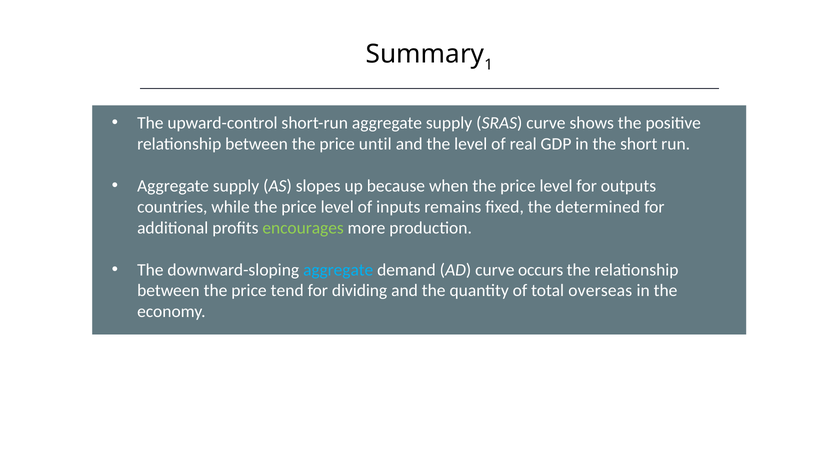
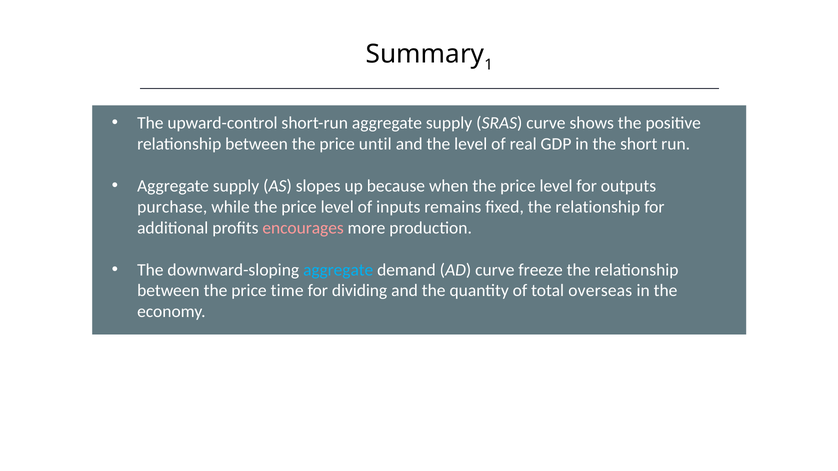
countries: countries -> purchase (172, 207)
fixed the determined: determined -> relationship (598, 207)
encourages colour: light green -> pink (303, 228)
occurs: occurs -> freeze (541, 270)
tend: tend -> time (287, 291)
